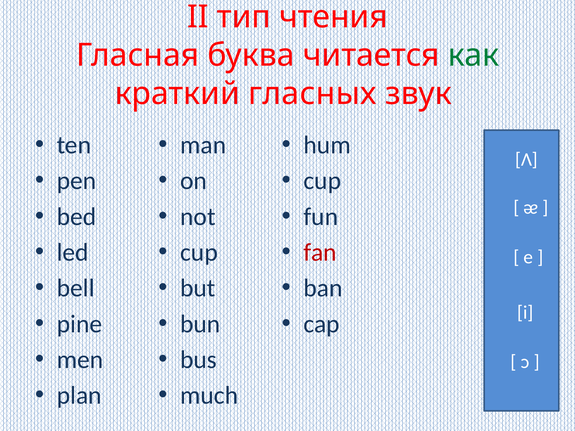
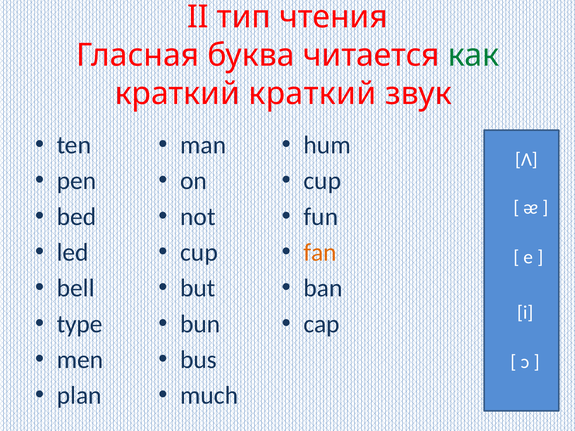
краткий гласных: гласных -> краткий (312, 94)
fan colour: red -> orange (320, 253)
pine: pine -> type (80, 324)
